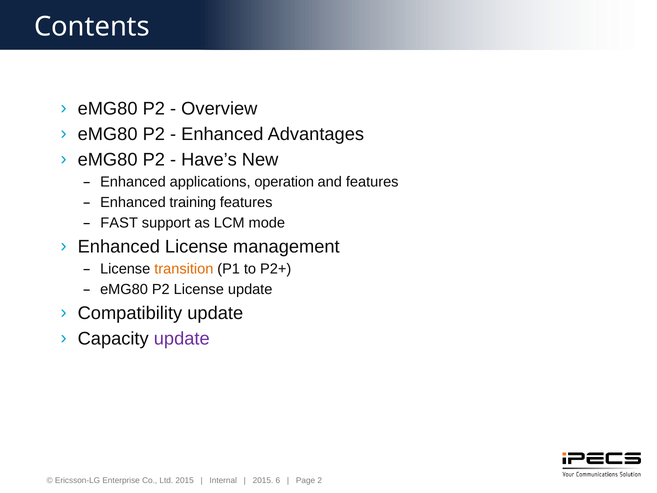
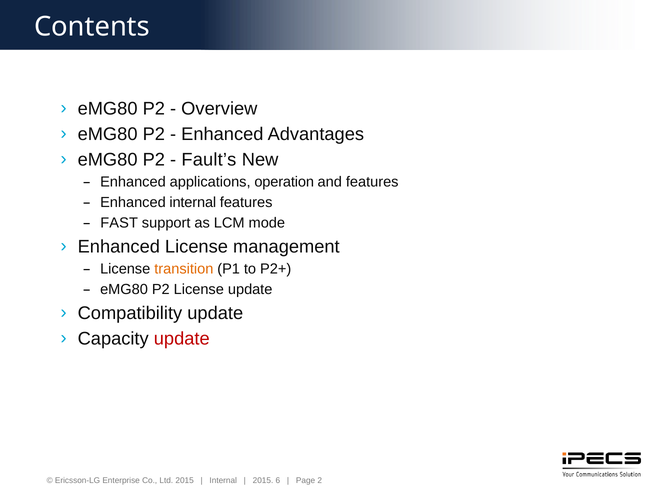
Have’s: Have’s -> Fault’s (209, 160)
Enhanced training: training -> internal (193, 202)
update colour: purple -> red (182, 338)
